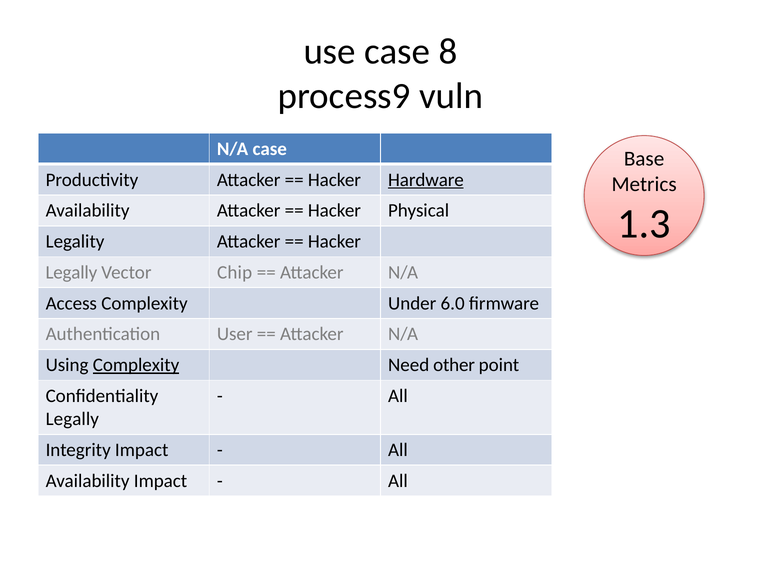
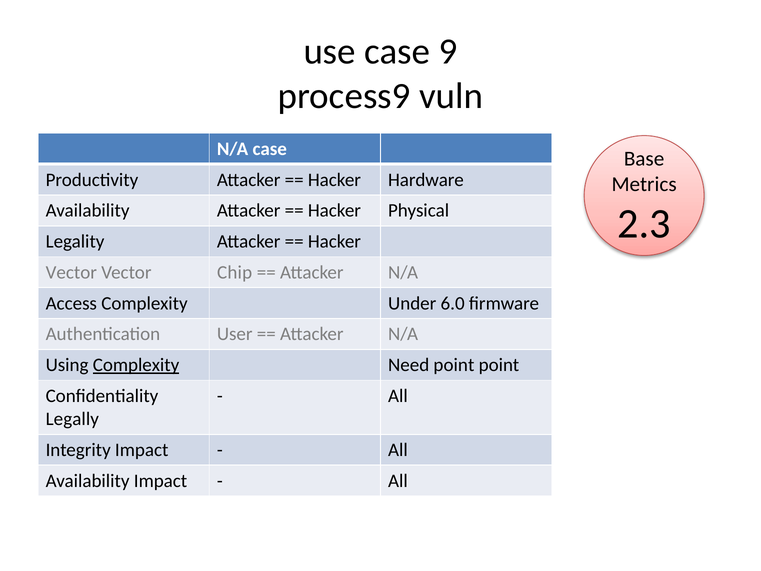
8: 8 -> 9 (448, 51)
Hardware underline: present -> none (426, 180)
1.3: 1.3 -> 2.3 (644, 224)
Legally: Legally -> Vector (71, 272)
Need other: other -> point (454, 365)
